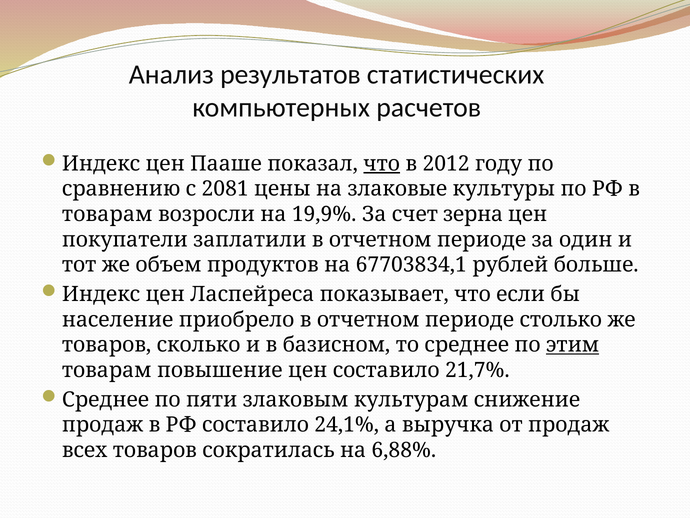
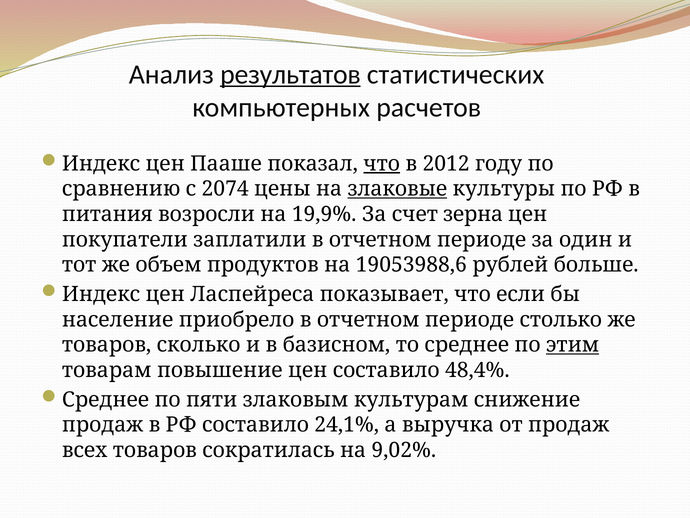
результатов underline: none -> present (291, 74)
2081: 2081 -> 2074 (225, 189)
злаковые underline: none -> present (397, 189)
товарам: товарам -> питания (107, 214)
67703834,1: 67703834,1 -> 19053988,6 (411, 265)
21,7%: 21,7% -> 48,4% (477, 370)
6,88%: 6,88% -> 9,02% (404, 450)
